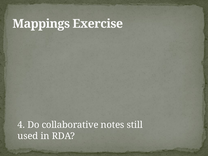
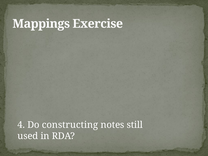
collaborative: collaborative -> constructing (70, 125)
